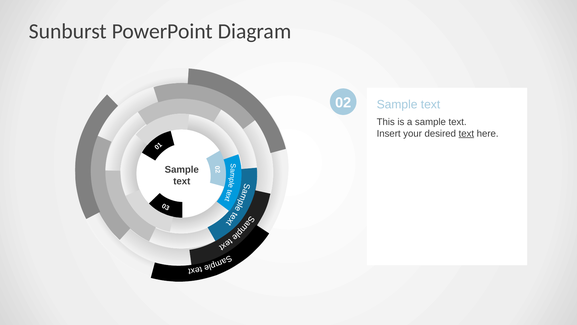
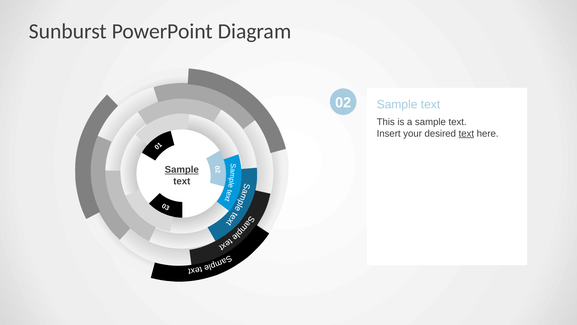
Sample underline: none -> present (182, 170)
